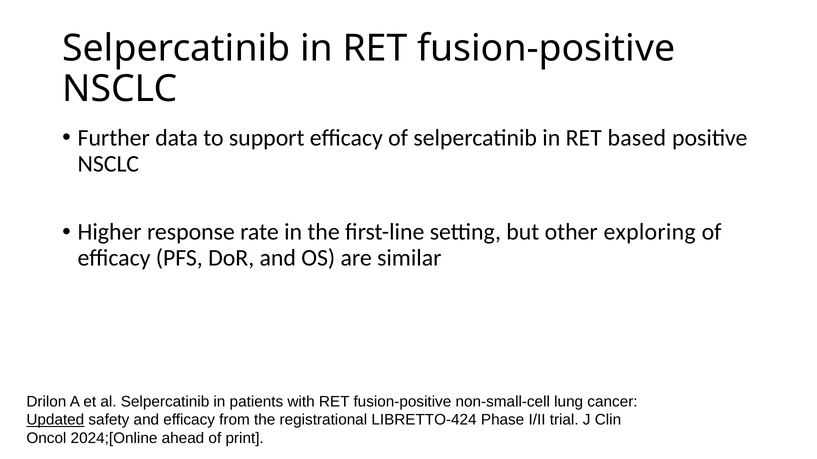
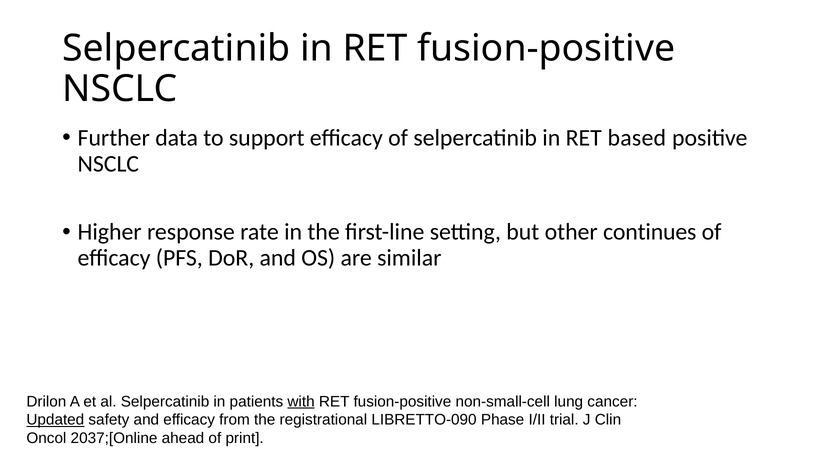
exploring: exploring -> continues (650, 232)
with underline: none -> present (301, 402)
LIBRETTO-424: LIBRETTO-424 -> LIBRETTO-090 (424, 420)
2024;[Online: 2024;[Online -> 2037;[Online (114, 439)
